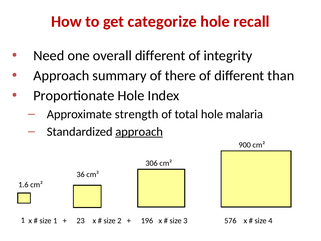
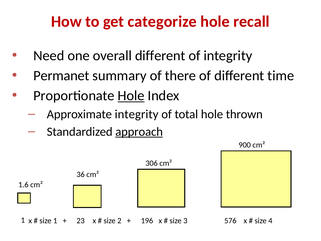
Approach: Approach -> Permanet (61, 76)
than: than -> time (281, 76)
Hole underline: none -> present (131, 96)
Approximate strength: strength -> integrity (137, 114)
malaria: malaria -> thrown (244, 114)
